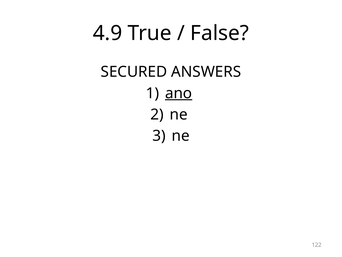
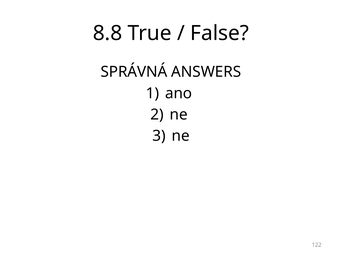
4.9: 4.9 -> 8.8 (108, 33)
SECURED: SECURED -> SPRÁVNÁ (134, 72)
ano underline: present -> none (179, 93)
